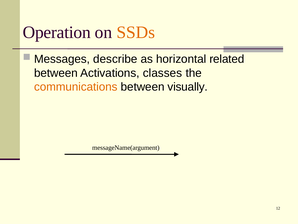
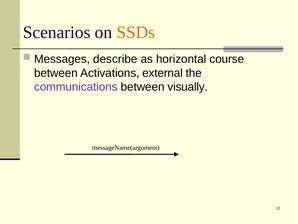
Operation: Operation -> Scenarios (57, 32)
related: related -> course (227, 59)
classes: classes -> external (163, 73)
communications colour: orange -> purple (76, 87)
